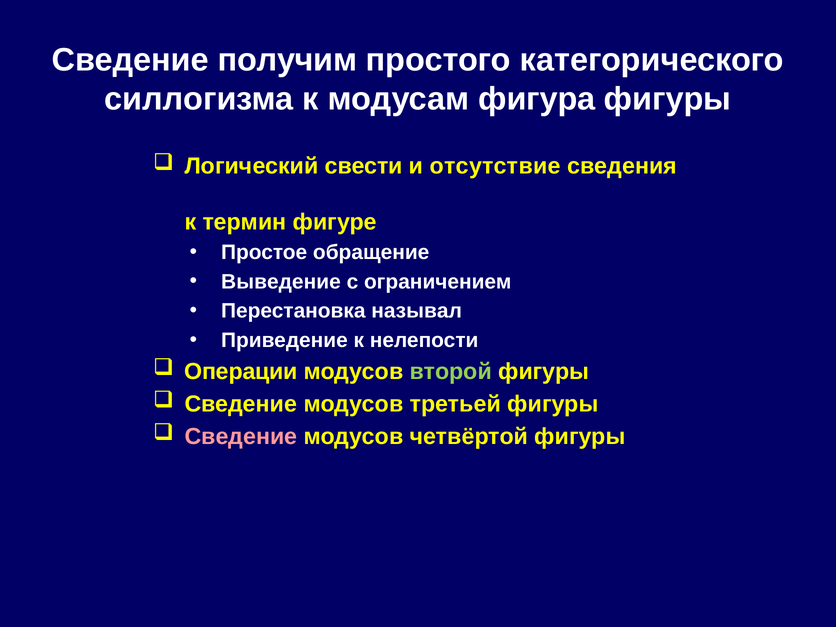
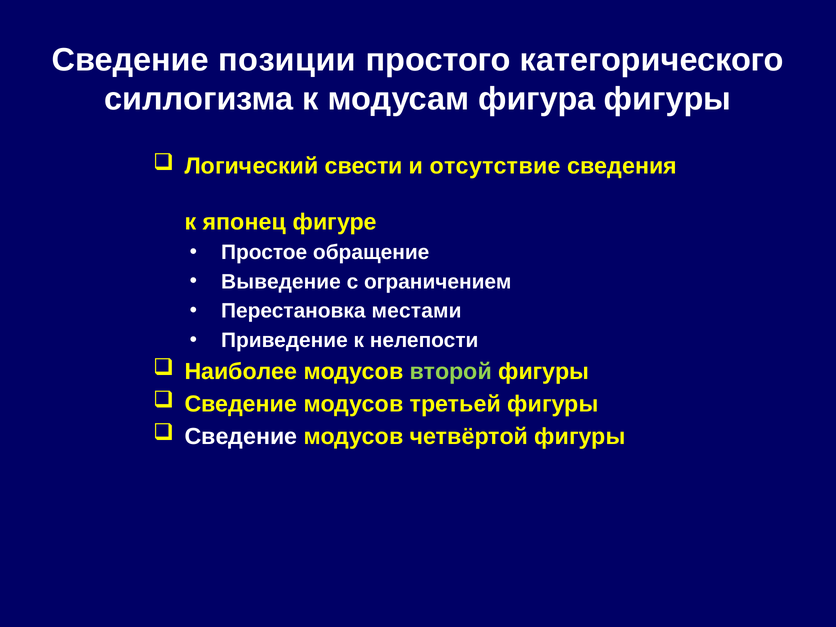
получим: получим -> позиции (287, 60)
термин: термин -> японец (244, 222)
называл: называл -> местами (417, 311)
Операции: Операции -> Наиболее (241, 372)
Сведение colour: pink -> white (241, 437)
